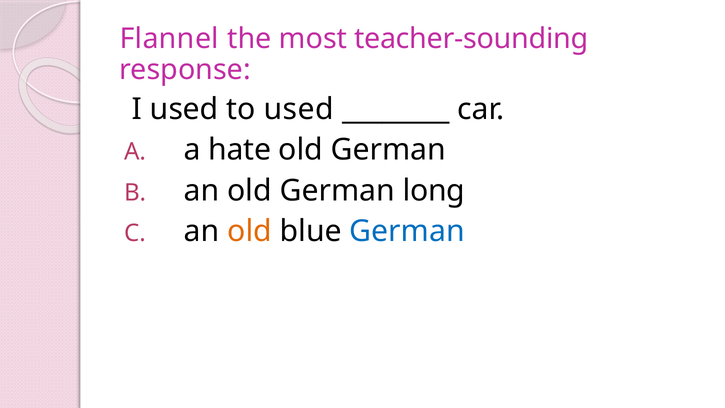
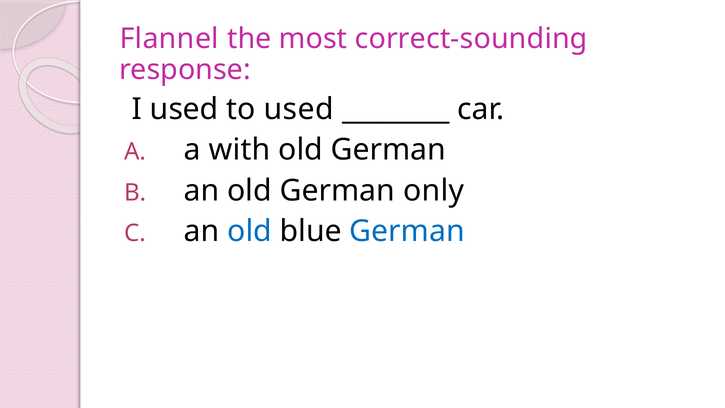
teacher-sounding: teacher-sounding -> correct-sounding (471, 39)
hate: hate -> with (239, 150)
long: long -> only (434, 191)
old colour: orange -> blue (250, 231)
